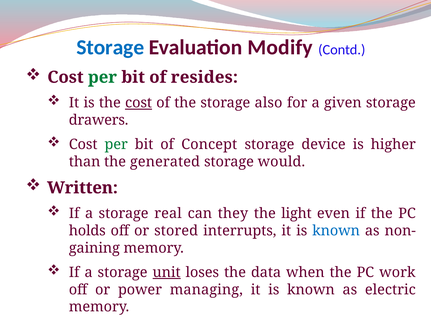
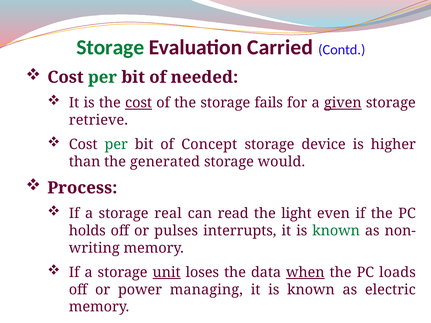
Storage colour: blue -> green (110, 47)
Modify: Modify -> Carried (280, 47)
resides: resides -> needed (204, 77)
also: also -> fails (269, 103)
given underline: none -> present (343, 103)
drawers: drawers -> retrieve (98, 120)
Written: Written -> Process (82, 188)
they: they -> read (233, 214)
stored: stored -> pulses (176, 231)
known colour: blue -> green (336, 231)
gaining: gaining -> writing (94, 248)
when underline: none -> present (305, 273)
work: work -> loads (397, 273)
